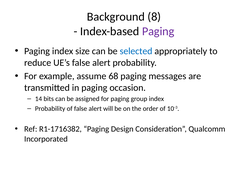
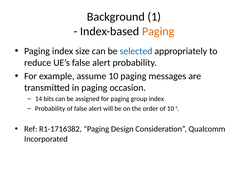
8: 8 -> 1 (154, 17)
Paging colour: purple -> orange (158, 31)
68: 68 -> 10 (113, 76)
